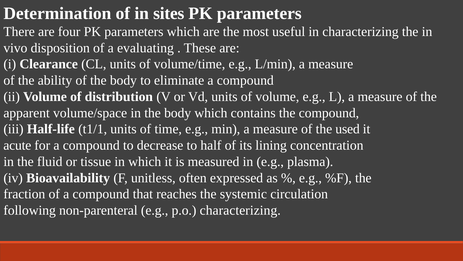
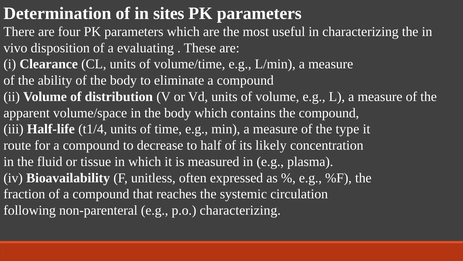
t1/1: t1/1 -> t1/4 (93, 129)
used: used -> type (347, 129)
acute: acute -> route (17, 145)
lining: lining -> likely (271, 145)
